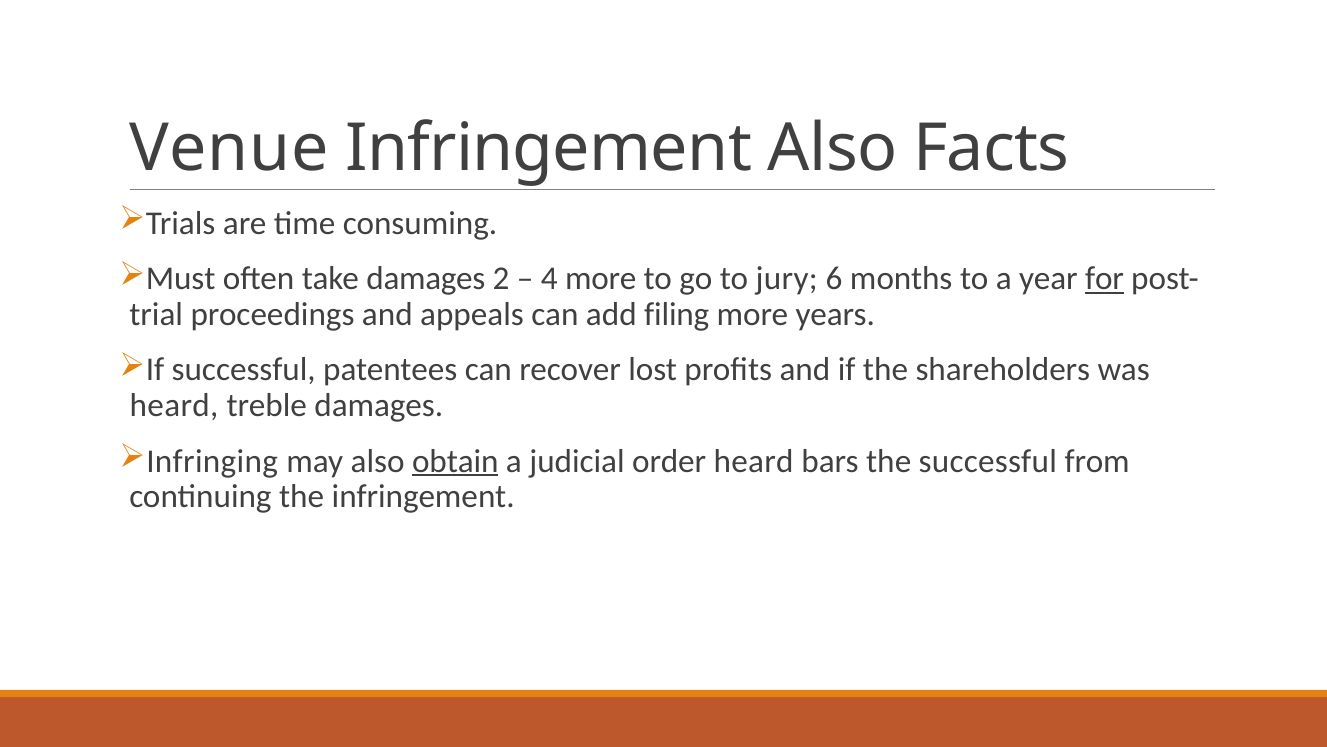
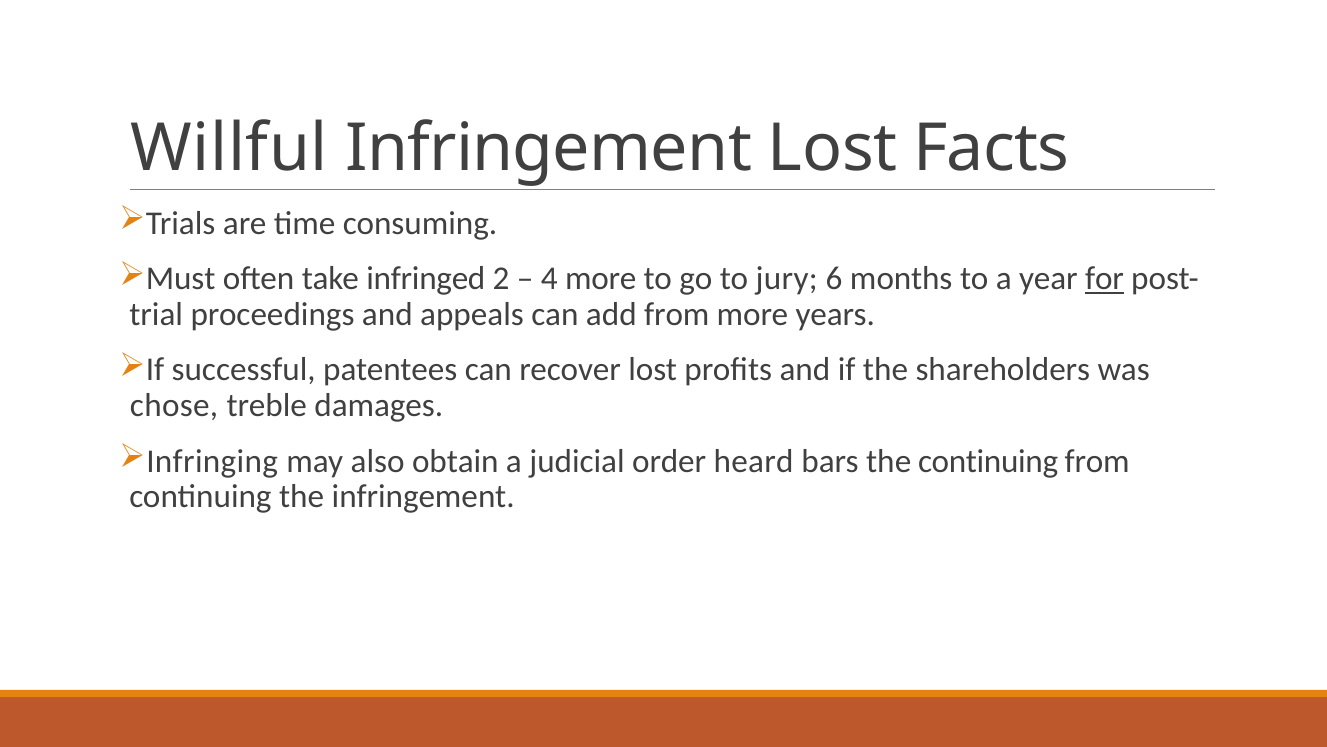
Venue: Venue -> Willful (229, 149)
Infringement Also: Also -> Lost (833, 149)
take damages: damages -> infringed (426, 279)
add filing: filing -> from (677, 315)
heard: heard -> chose (174, 406)
obtain underline: present -> none (455, 461)
the successful: successful -> continuing (988, 461)
